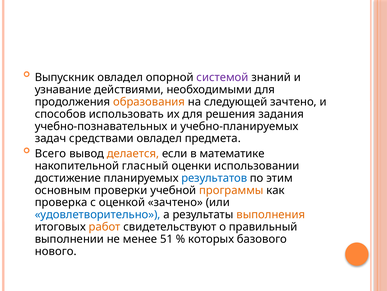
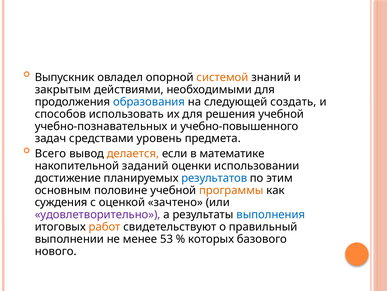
системой colour: purple -> orange (222, 77)
узнавание: узнавание -> закрытым (63, 89)
образования colour: orange -> blue (149, 102)
следующей зачтено: зачтено -> создать (293, 102)
решения задания: задания -> учебной (281, 114)
учебно-планируемых: учебно-планируемых -> учебно-повышенного (239, 126)
средствами овладел: овладел -> уровень (159, 138)
гласный: гласный -> заданий (145, 165)
проверки: проверки -> половине (121, 190)
проверка: проверка -> суждения (61, 202)
удовлетворительно colour: blue -> purple (98, 214)
выполнения colour: orange -> blue (271, 214)
51: 51 -> 53 (167, 239)
